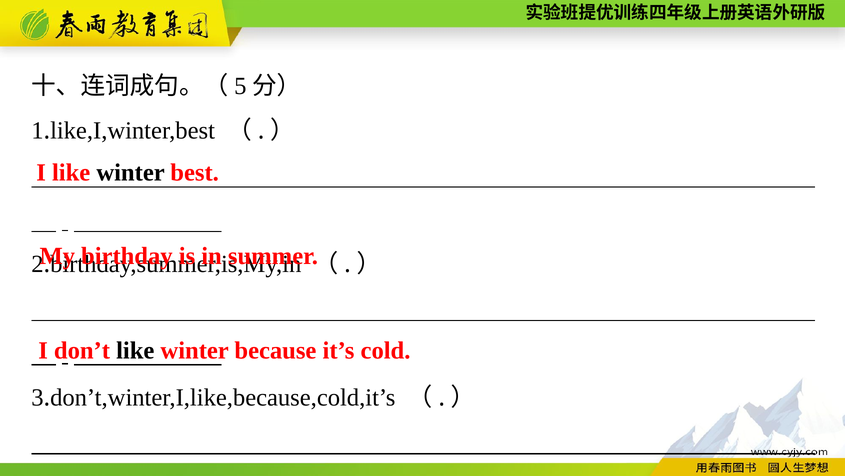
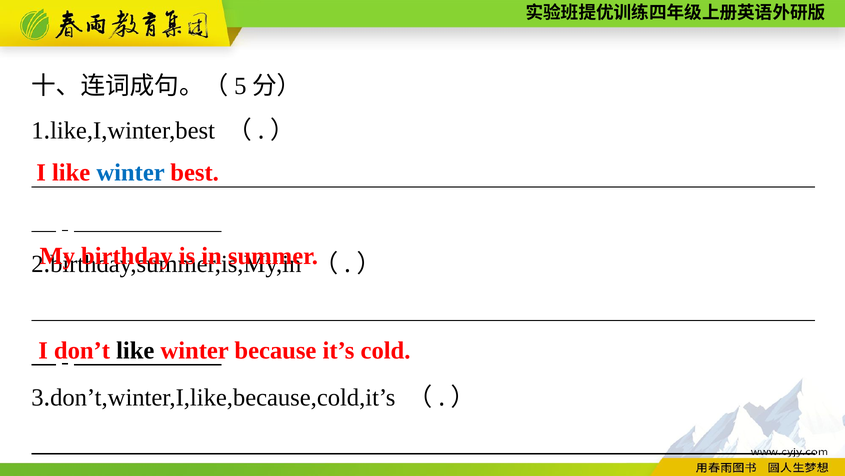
winter colour: black -> blue (131, 172)
